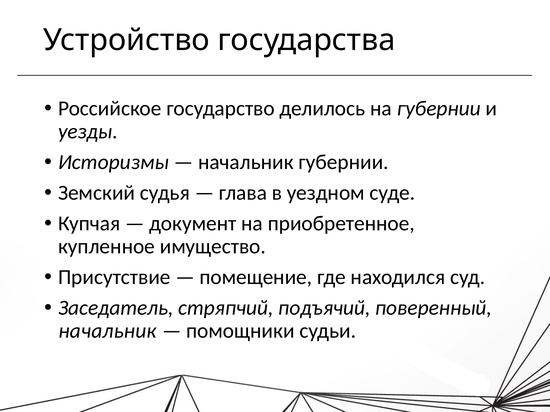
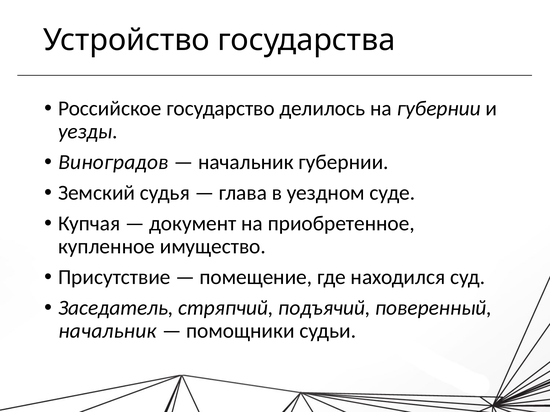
Историзмы: Историзмы -> Виноградов (113, 162)
